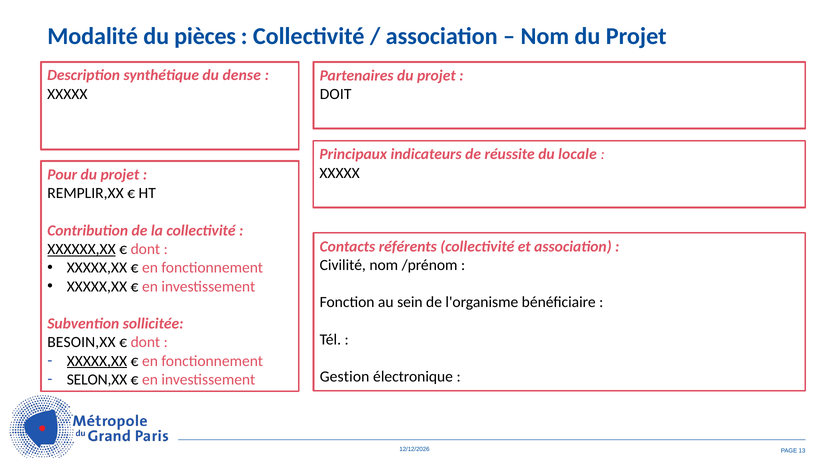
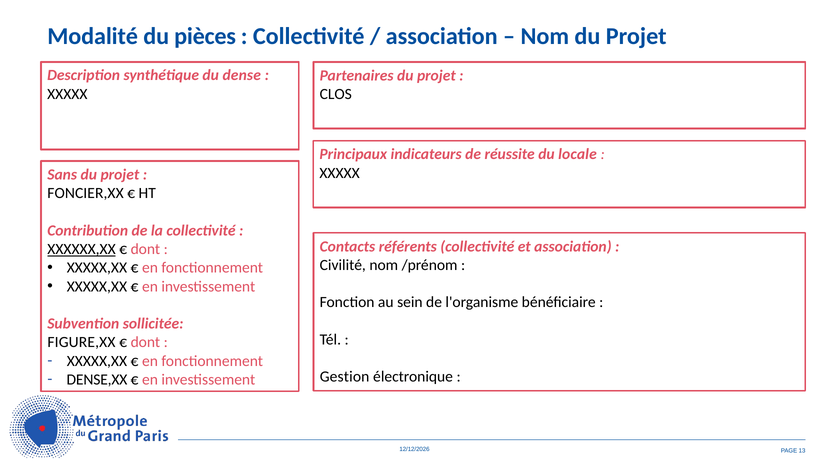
DOIT: DOIT -> CLOS (336, 94)
Pour: Pour -> Sans (62, 175)
REMPLIR,XX: REMPLIR,XX -> FONCIER,XX (86, 193)
BESOIN,XX: BESOIN,XX -> FIGURE,XX (81, 343)
XXXXX,XX underline: present -> none (97, 361)
SELON,XX: SELON,XX -> DENSE,XX (97, 380)
